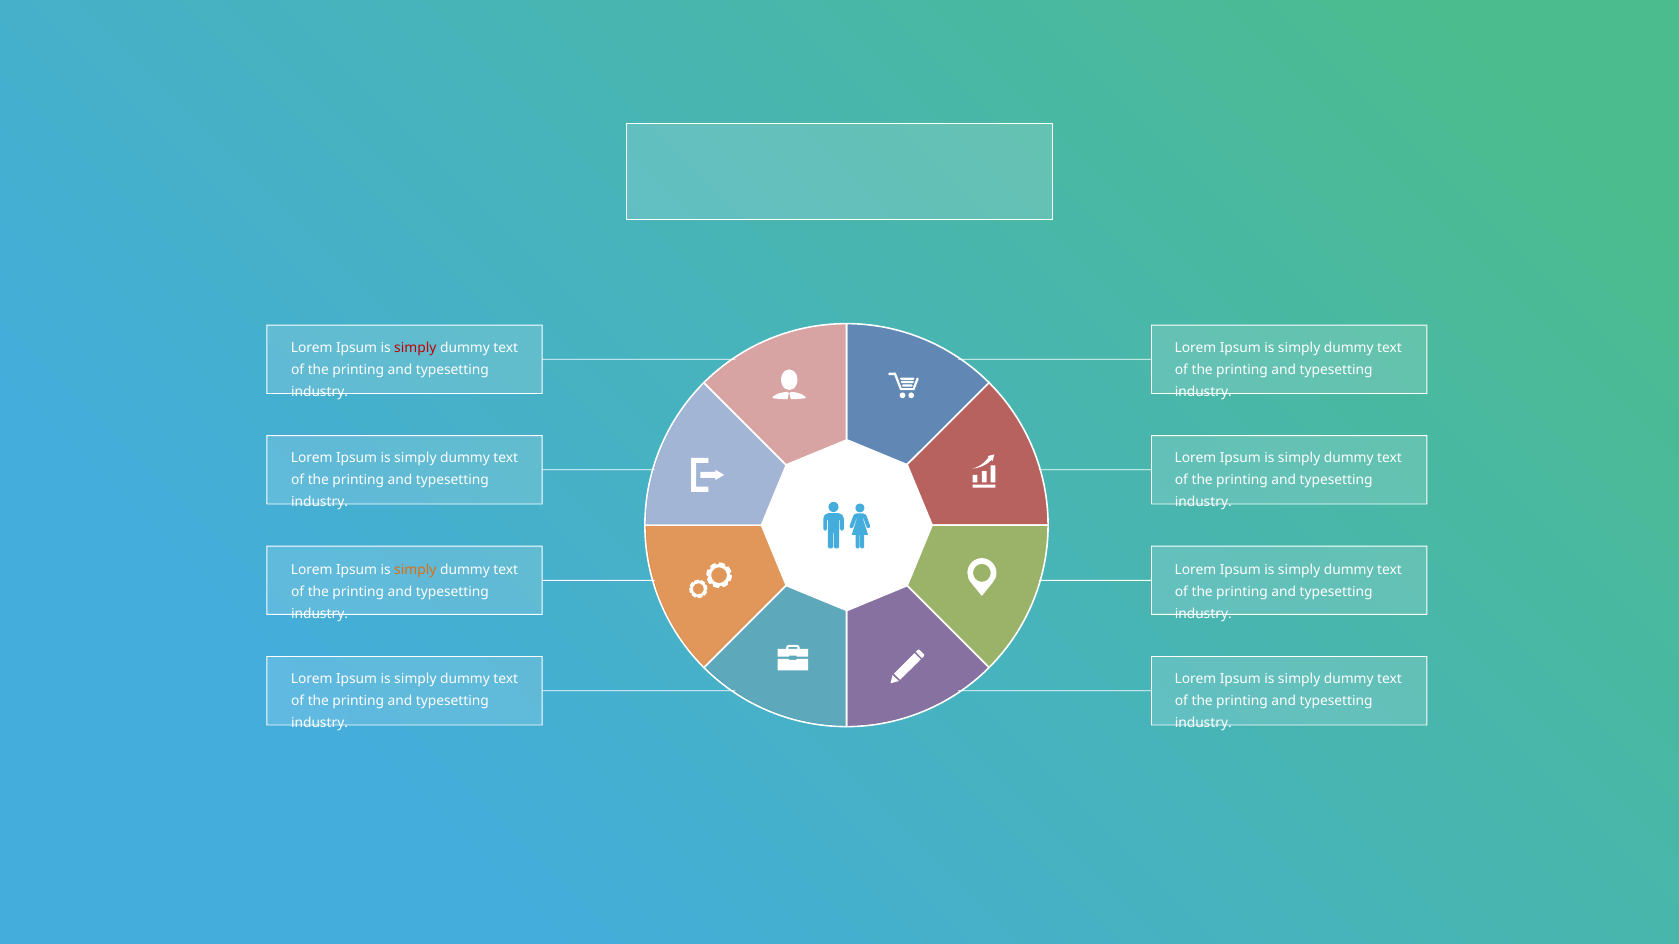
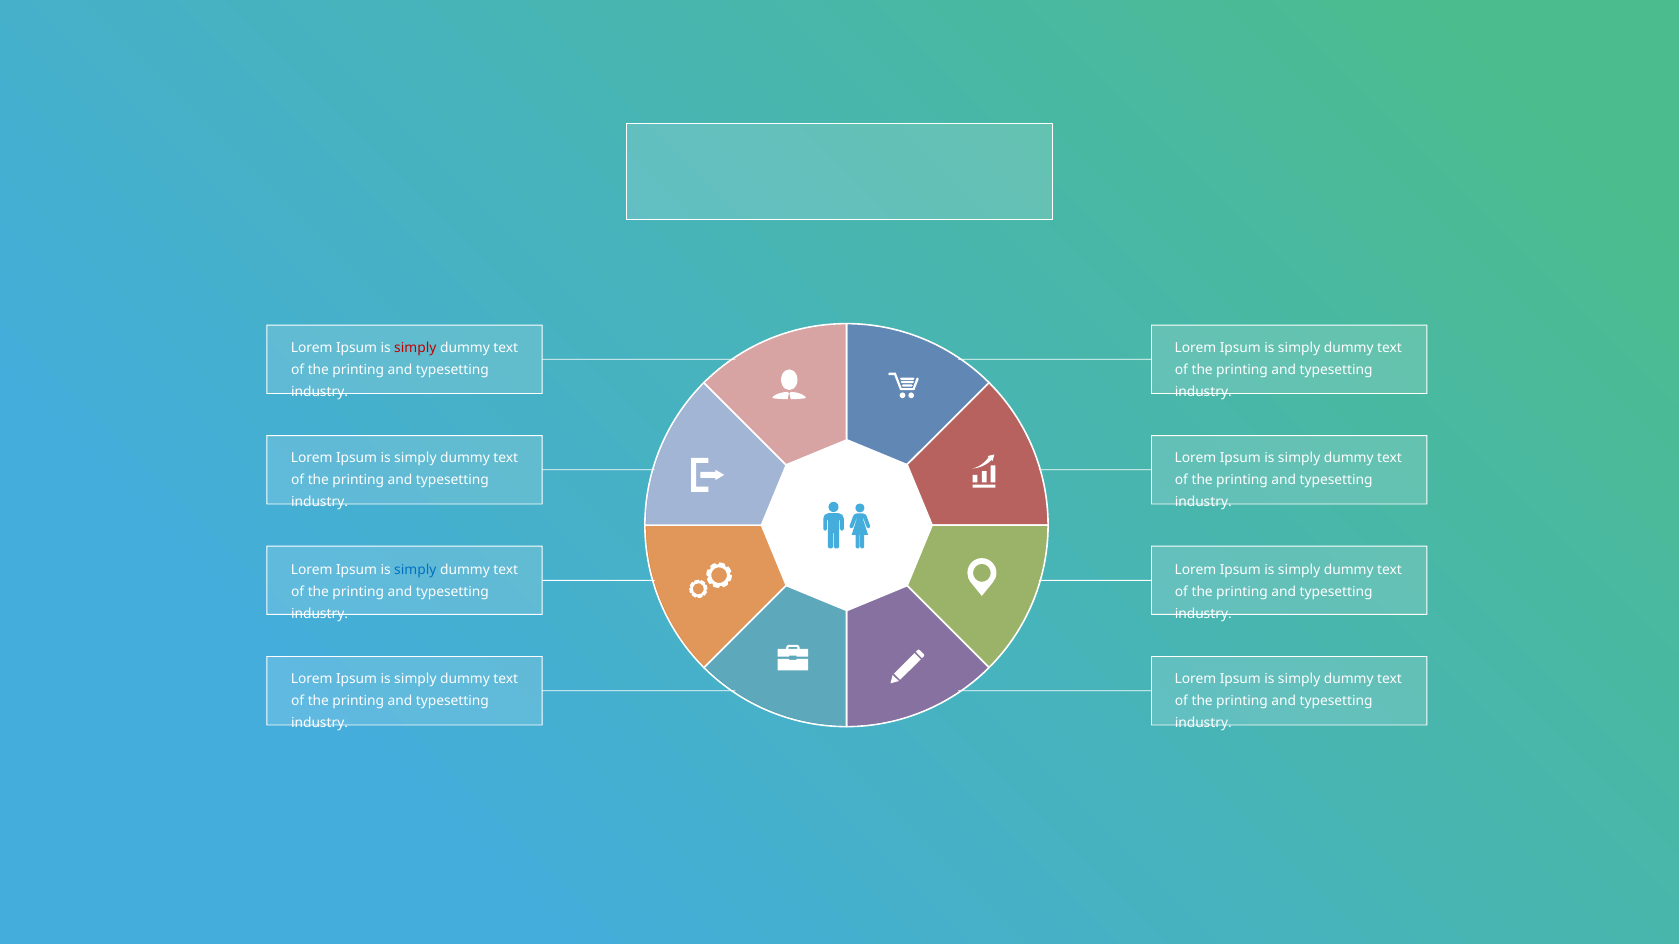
simply colour: orange -> blue (415, 571)
